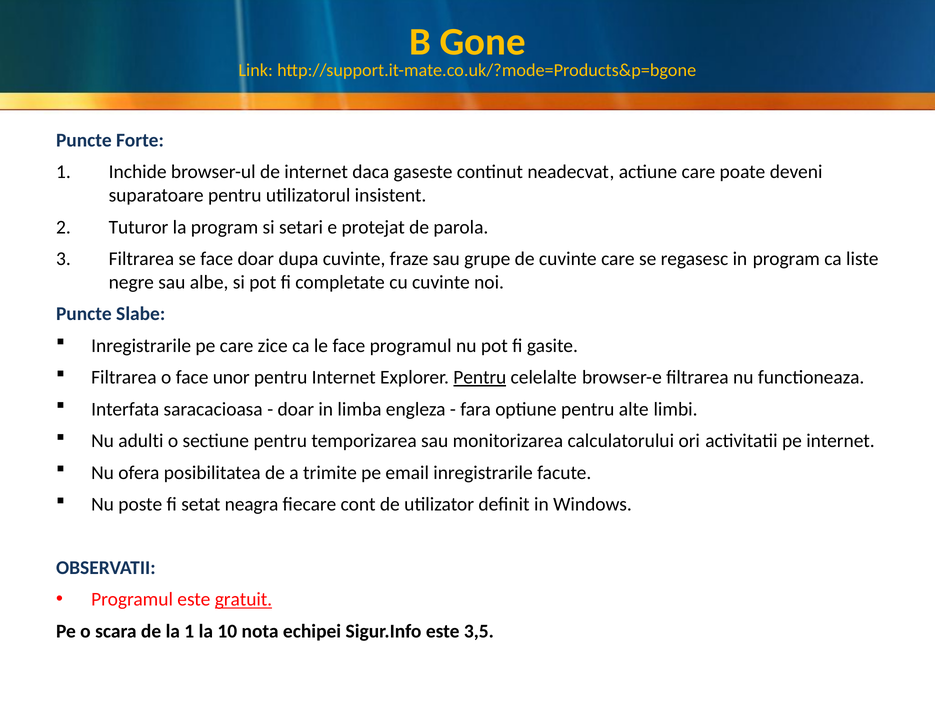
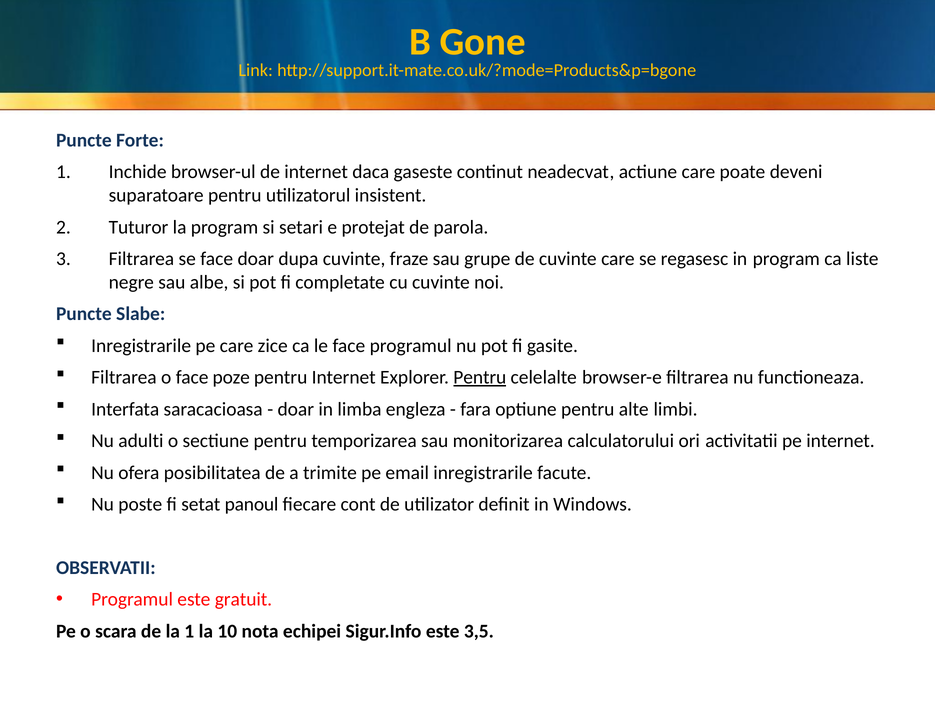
unor: unor -> poze (231, 377)
neagra: neagra -> panoul (252, 504)
gratuit underline: present -> none (243, 599)
